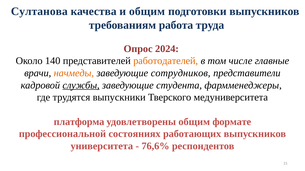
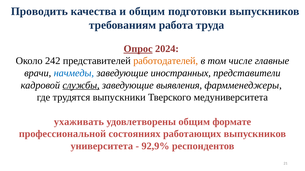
Султанова: Султанова -> Проводить (39, 11)
Опрос underline: none -> present (138, 49)
140: 140 -> 242 (53, 61)
начмеды colour: orange -> blue (74, 73)
сотрудников: сотрудников -> иностранных (181, 73)
студента: студента -> выявления (179, 85)
платформа: платформа -> ухаживать (79, 122)
76,6%: 76,6% -> 92,9% (155, 146)
